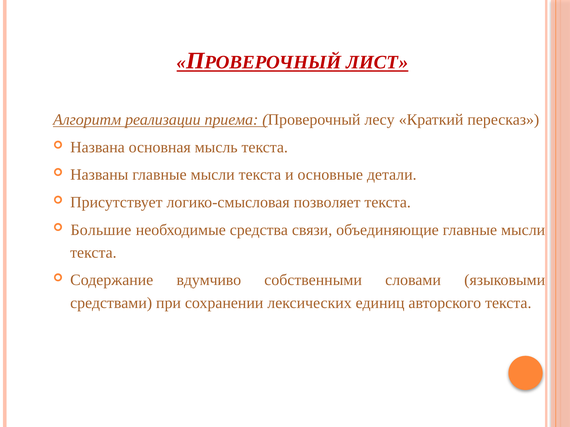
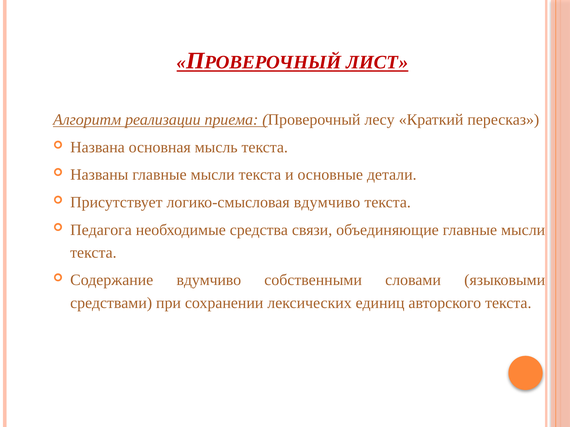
логико-смысловая позволяет: позволяет -> вдумчиво (327, 203)
Большие: Большие -> Педагога (101, 230)
